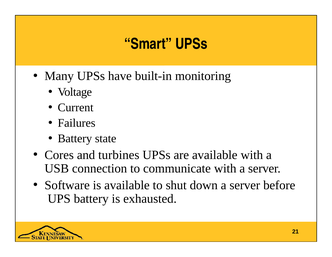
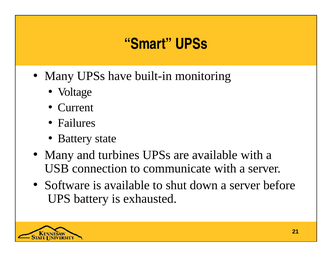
Cores: Cores -> Many (59, 155)
